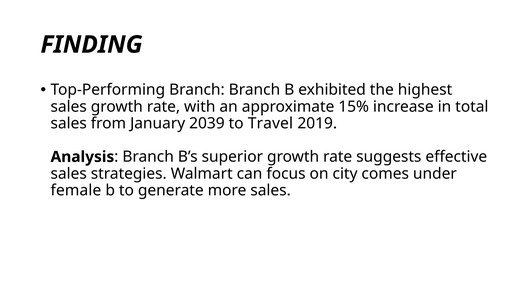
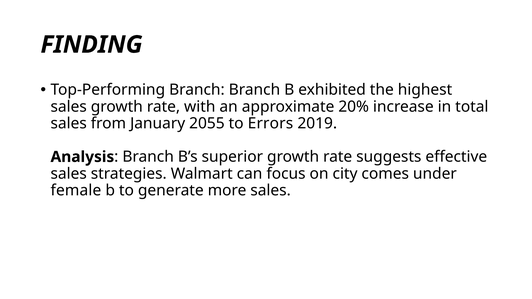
15%: 15% -> 20% (354, 107)
2039: 2039 -> 2055 (207, 123)
Travel: Travel -> Errors (270, 123)
